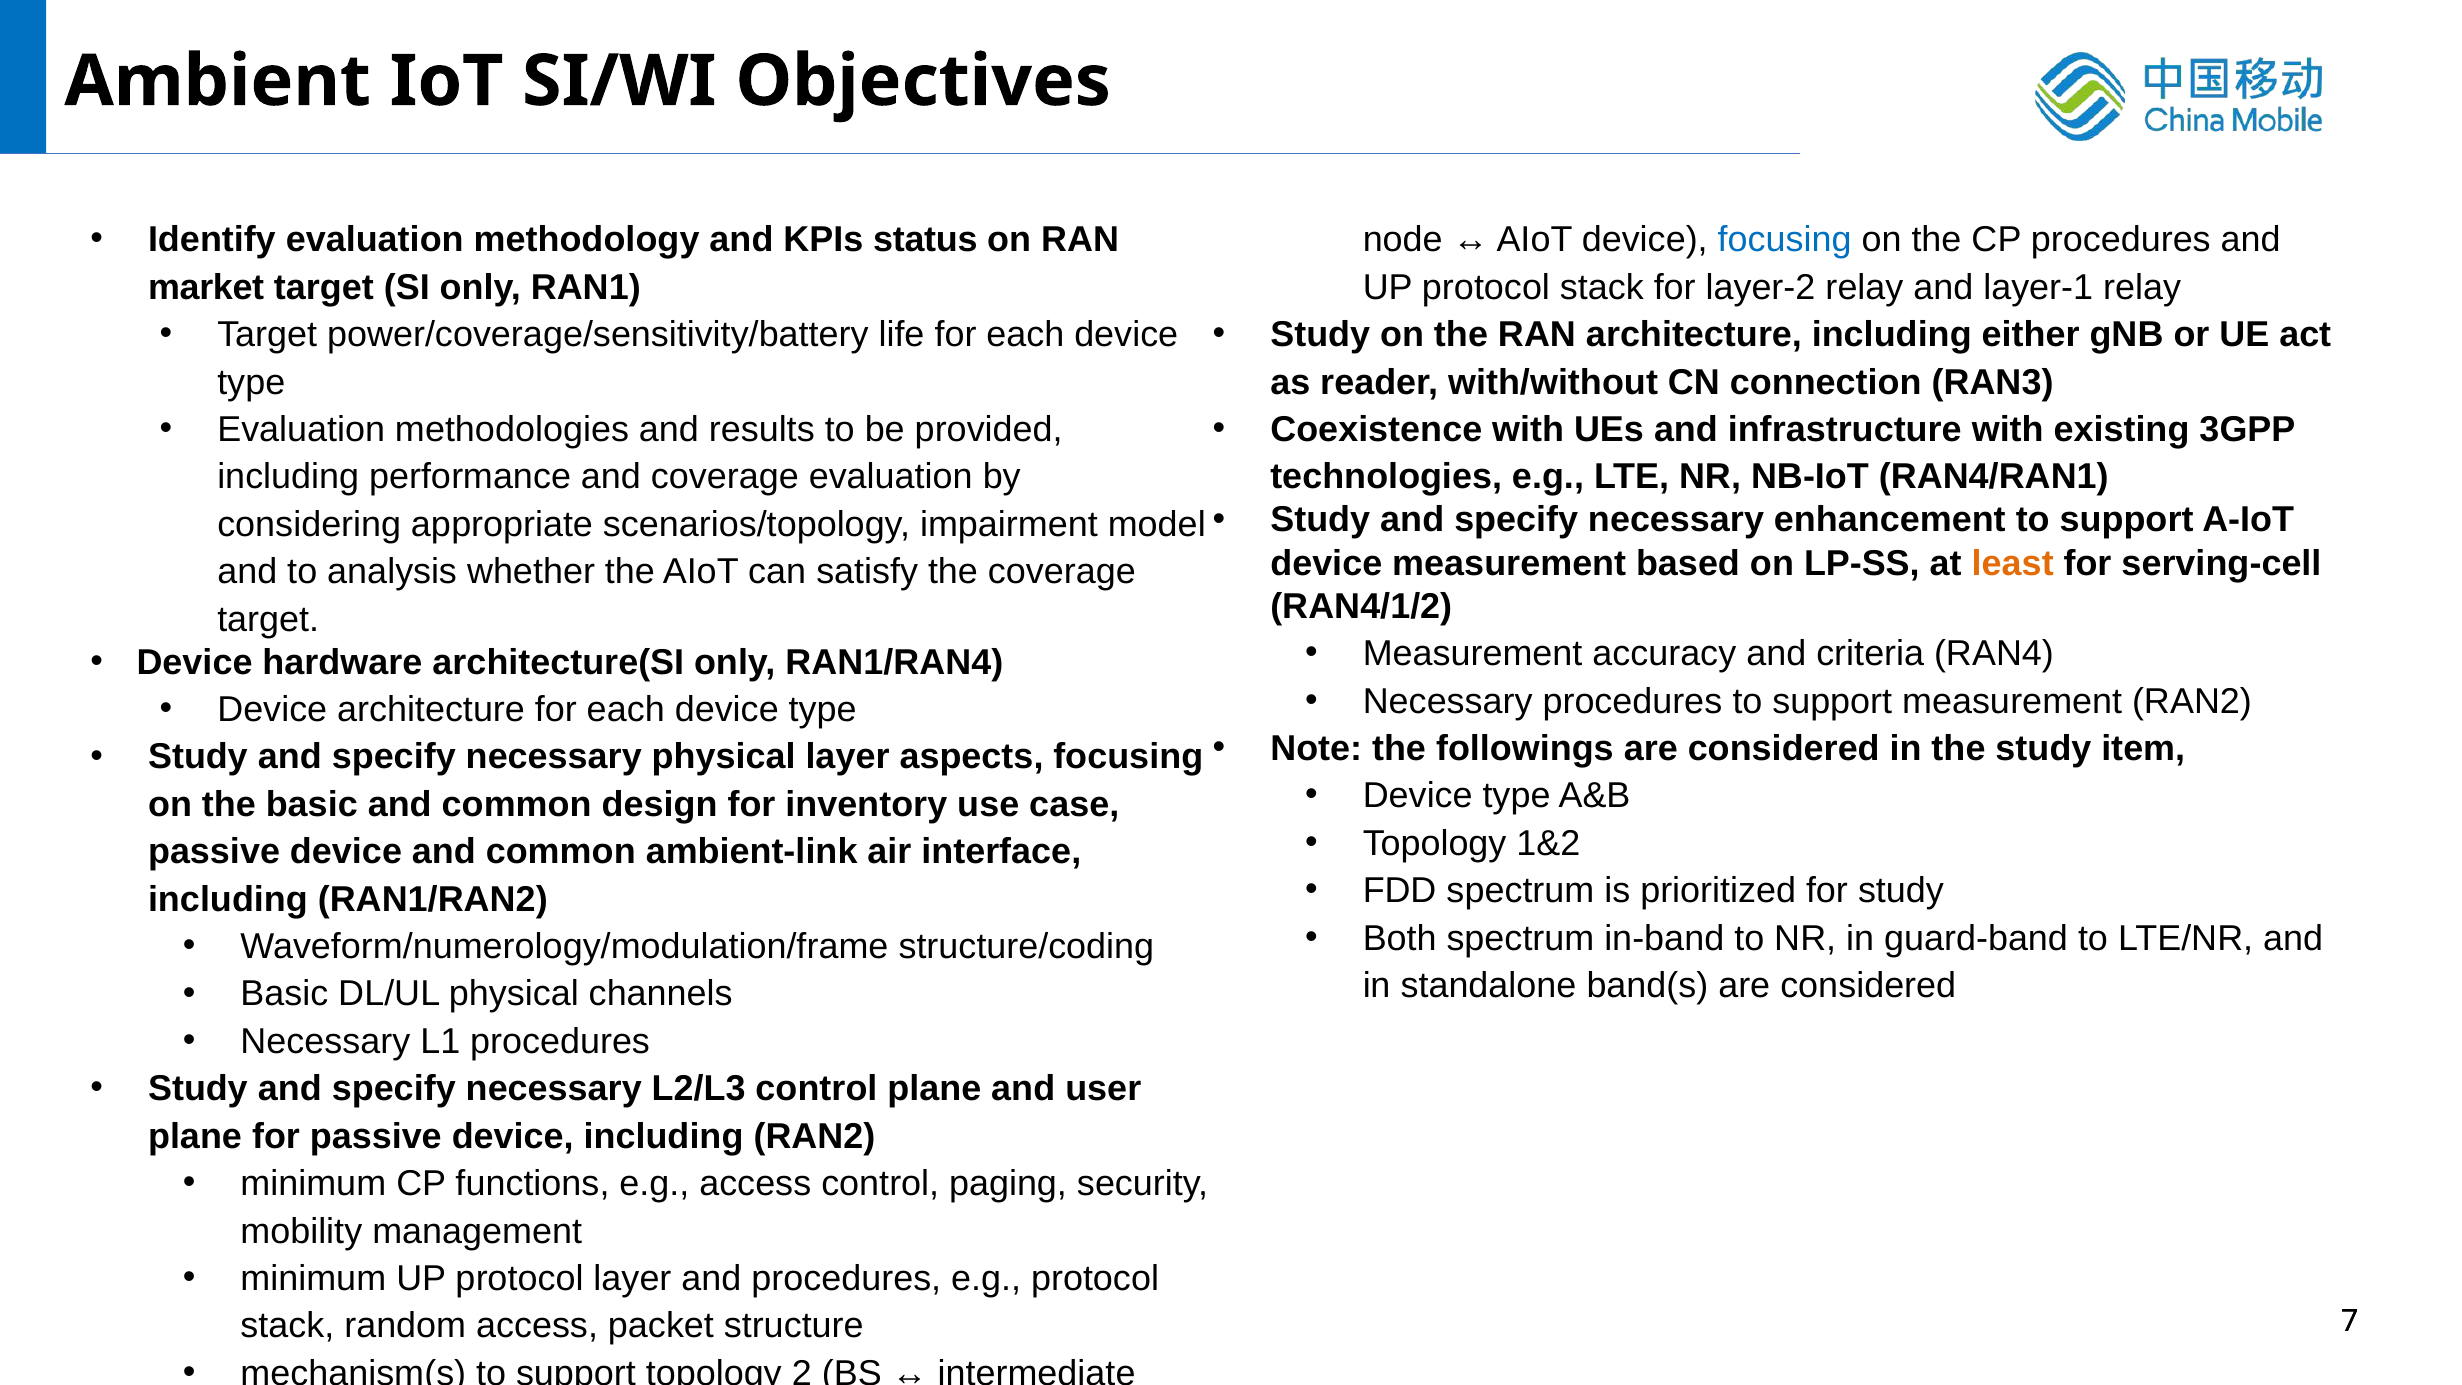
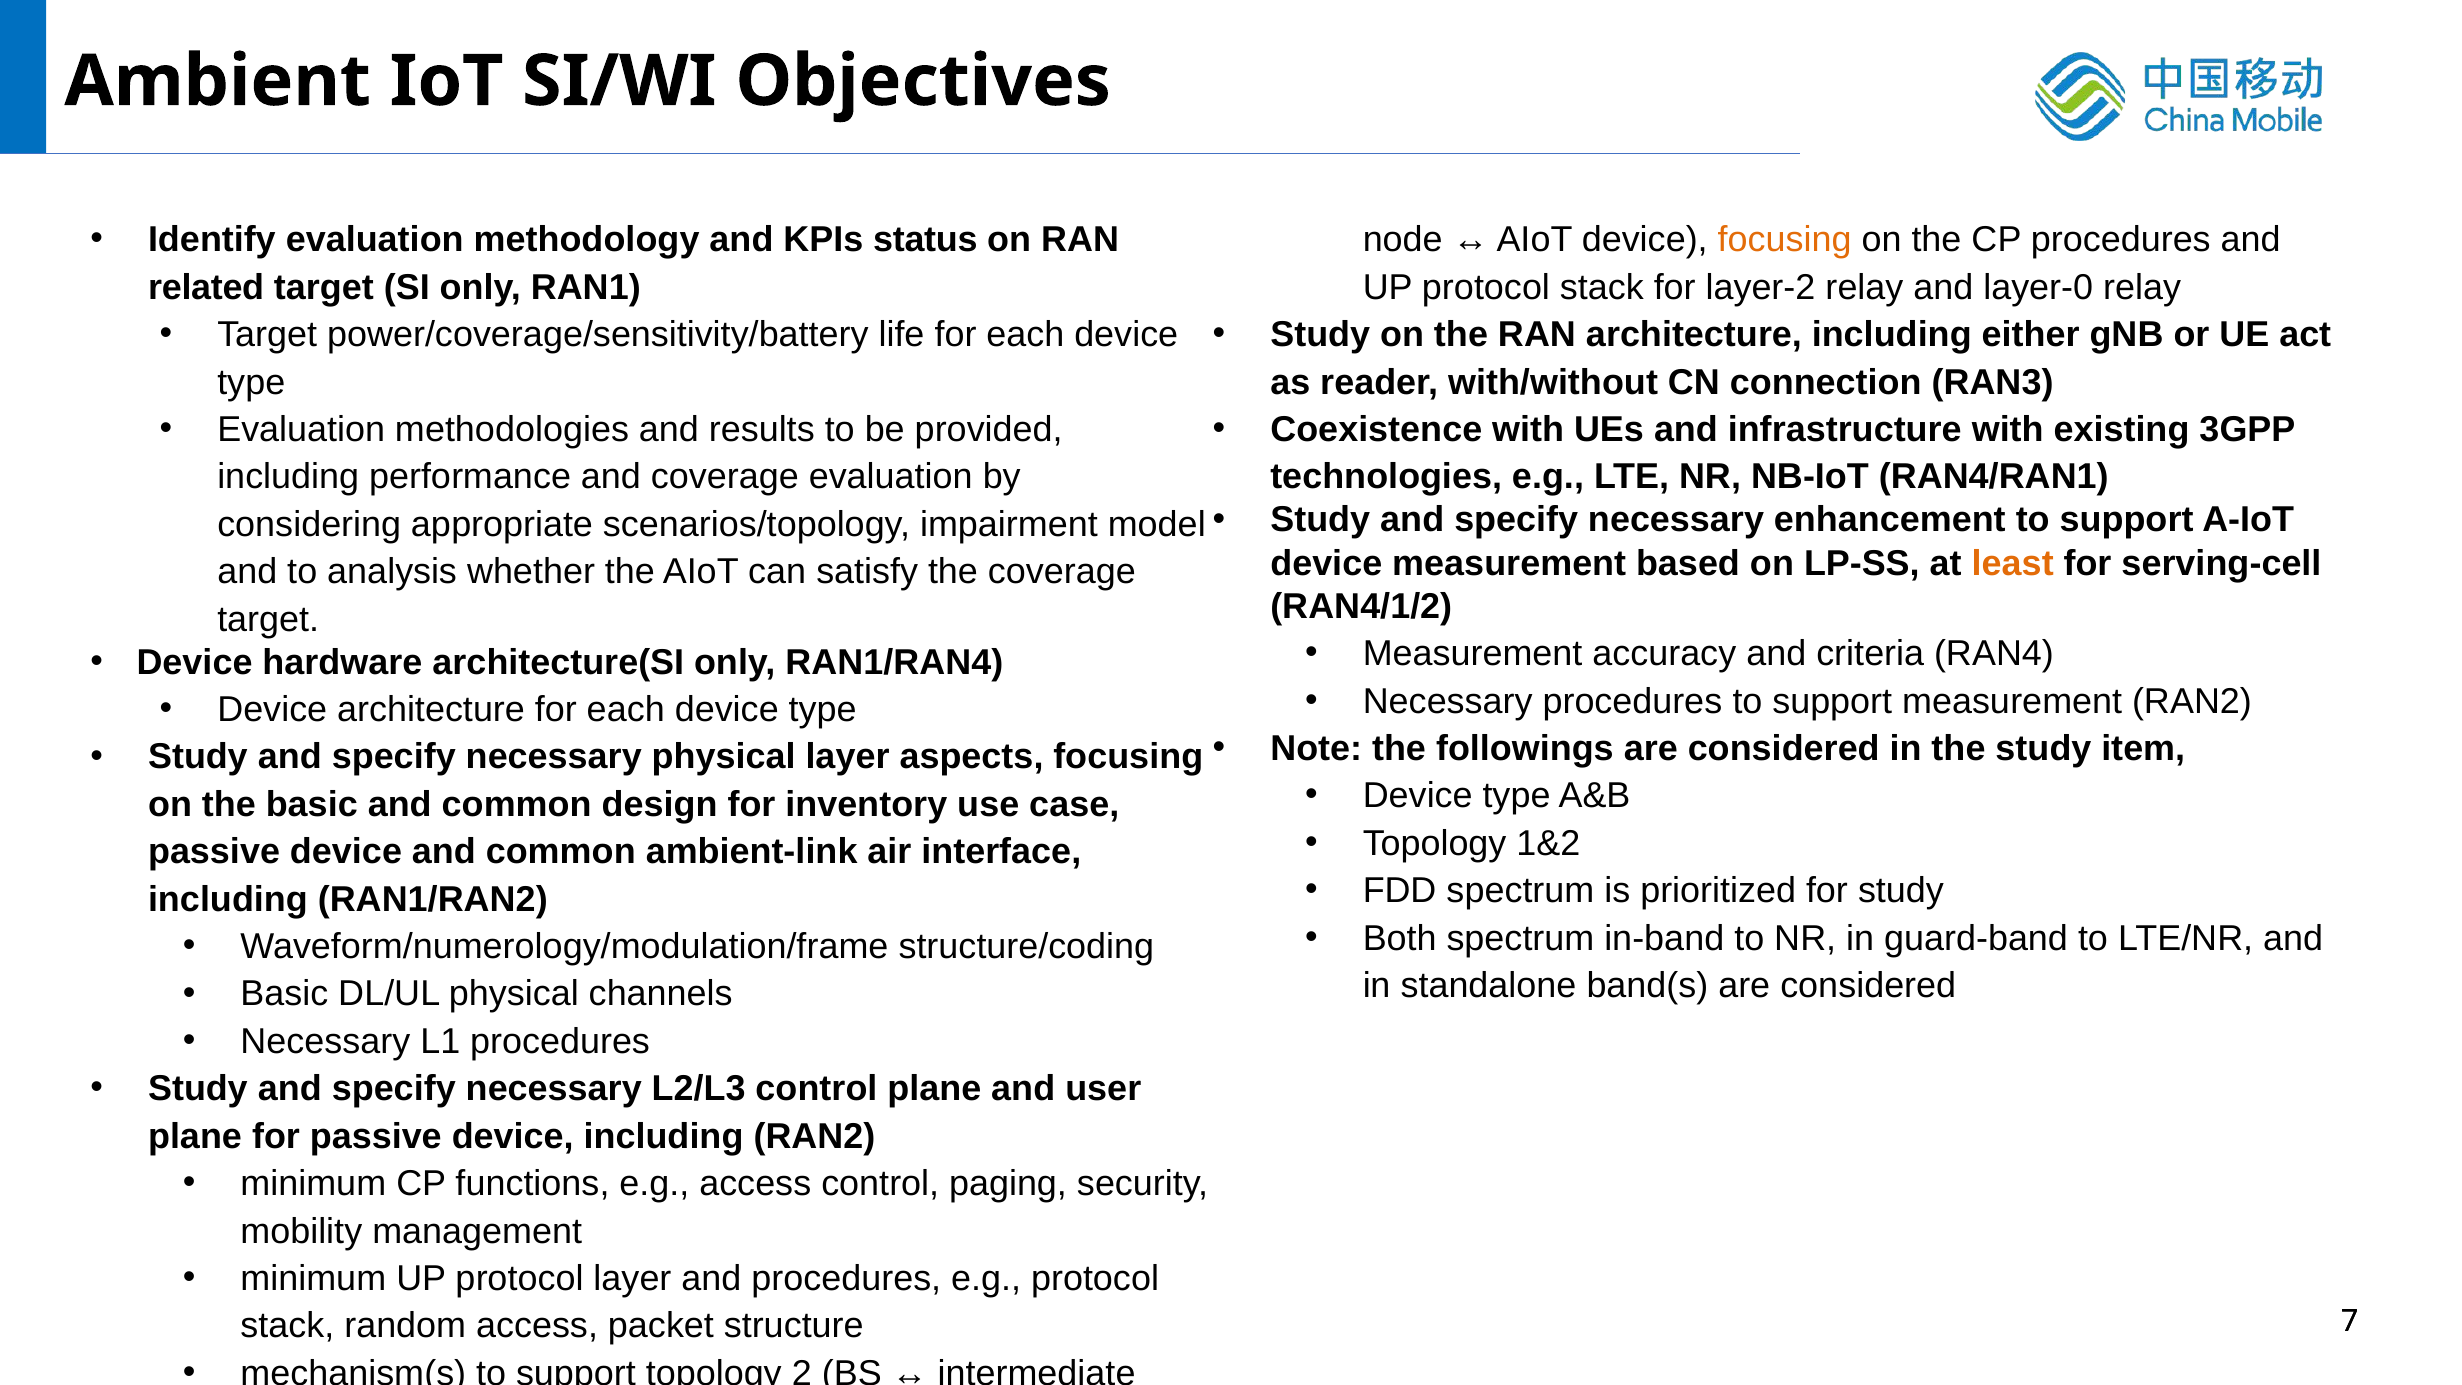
focusing colour: blue -> orange (1785, 240)
market: market -> related (206, 287)
layer-1: layer-1 -> layer-0 (2038, 287)
